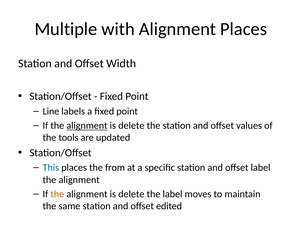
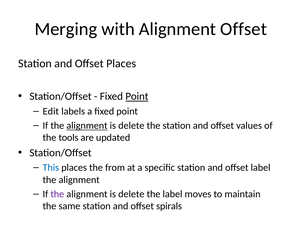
Multiple: Multiple -> Merging (66, 29)
Alignment Places: Places -> Offset (244, 29)
Offset Width: Width -> Places (121, 64)
Point underline: none -> present (137, 97)
Line: Line -> Edit (51, 111)
the colour: orange -> purple (57, 195)
edited: edited -> spirals (169, 207)
